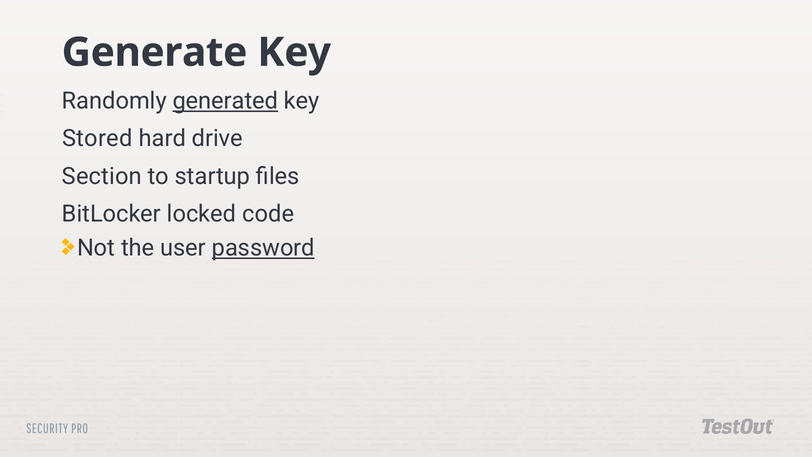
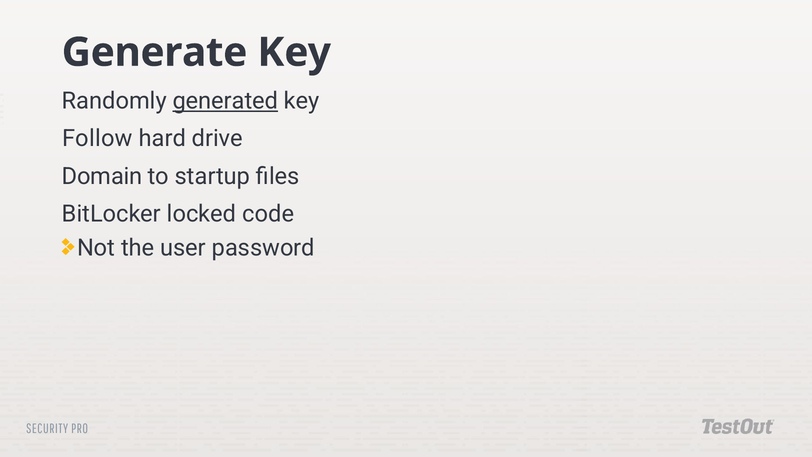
Stored: Stored -> Follow (97, 139)
Section: Section -> Domain (102, 176)
password underline: present -> none (263, 248)
